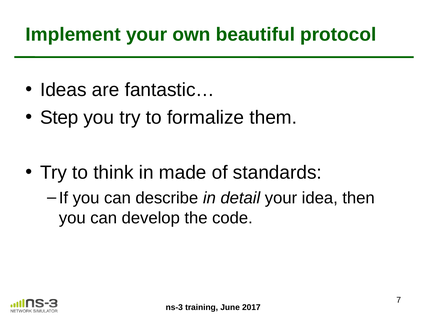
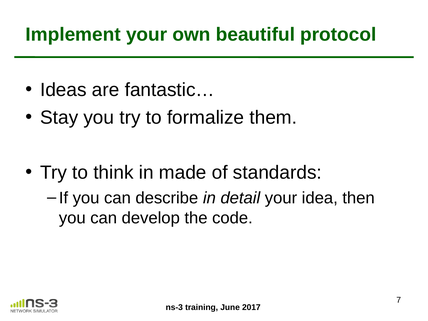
Step: Step -> Stay (59, 117)
